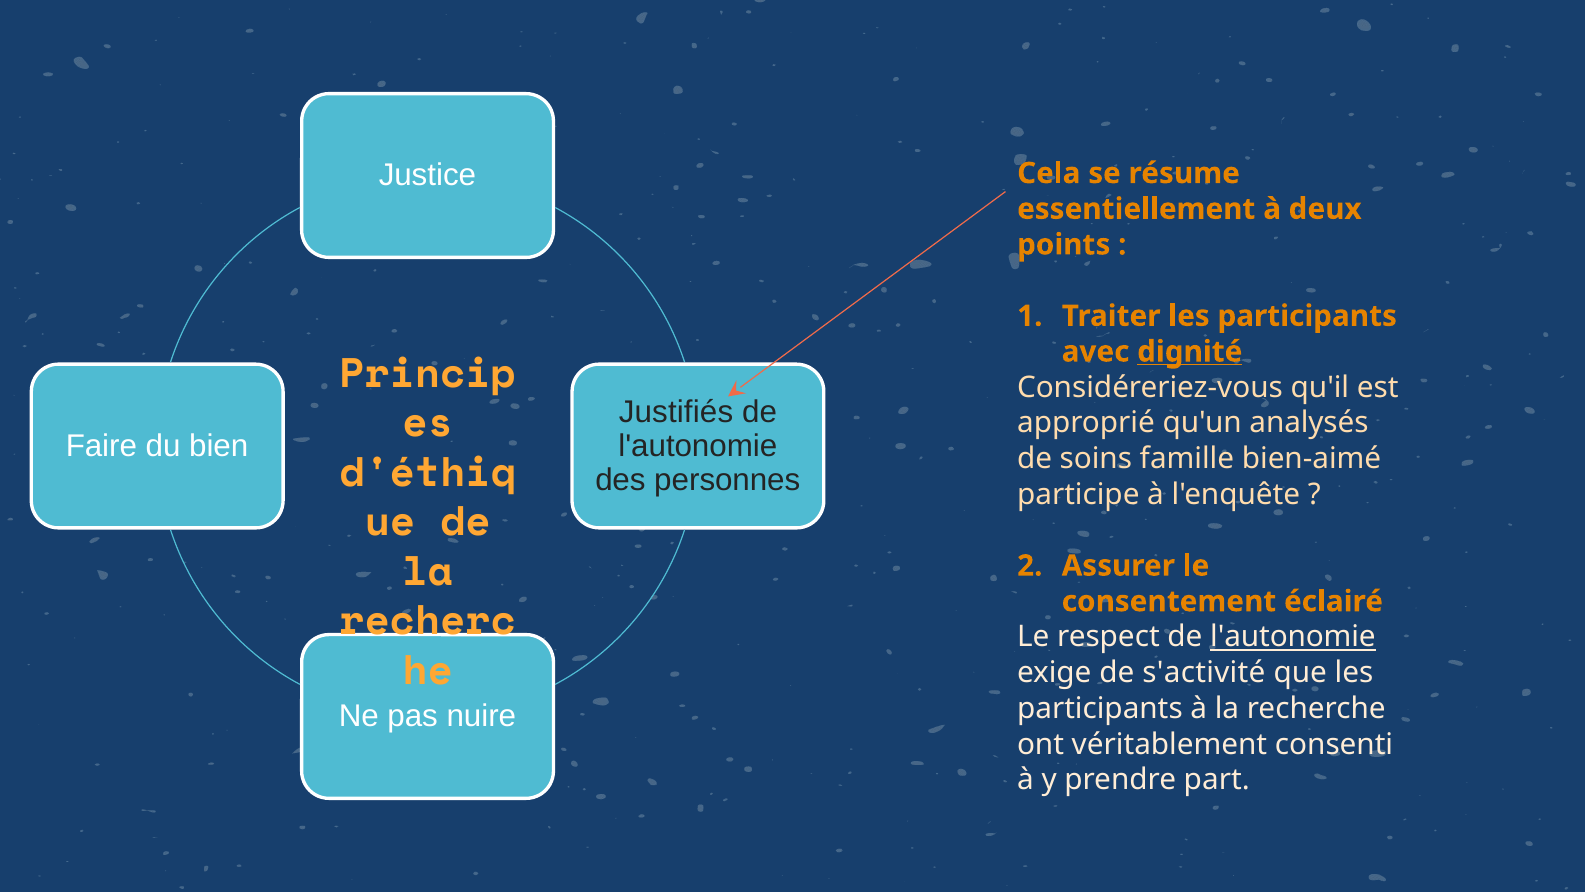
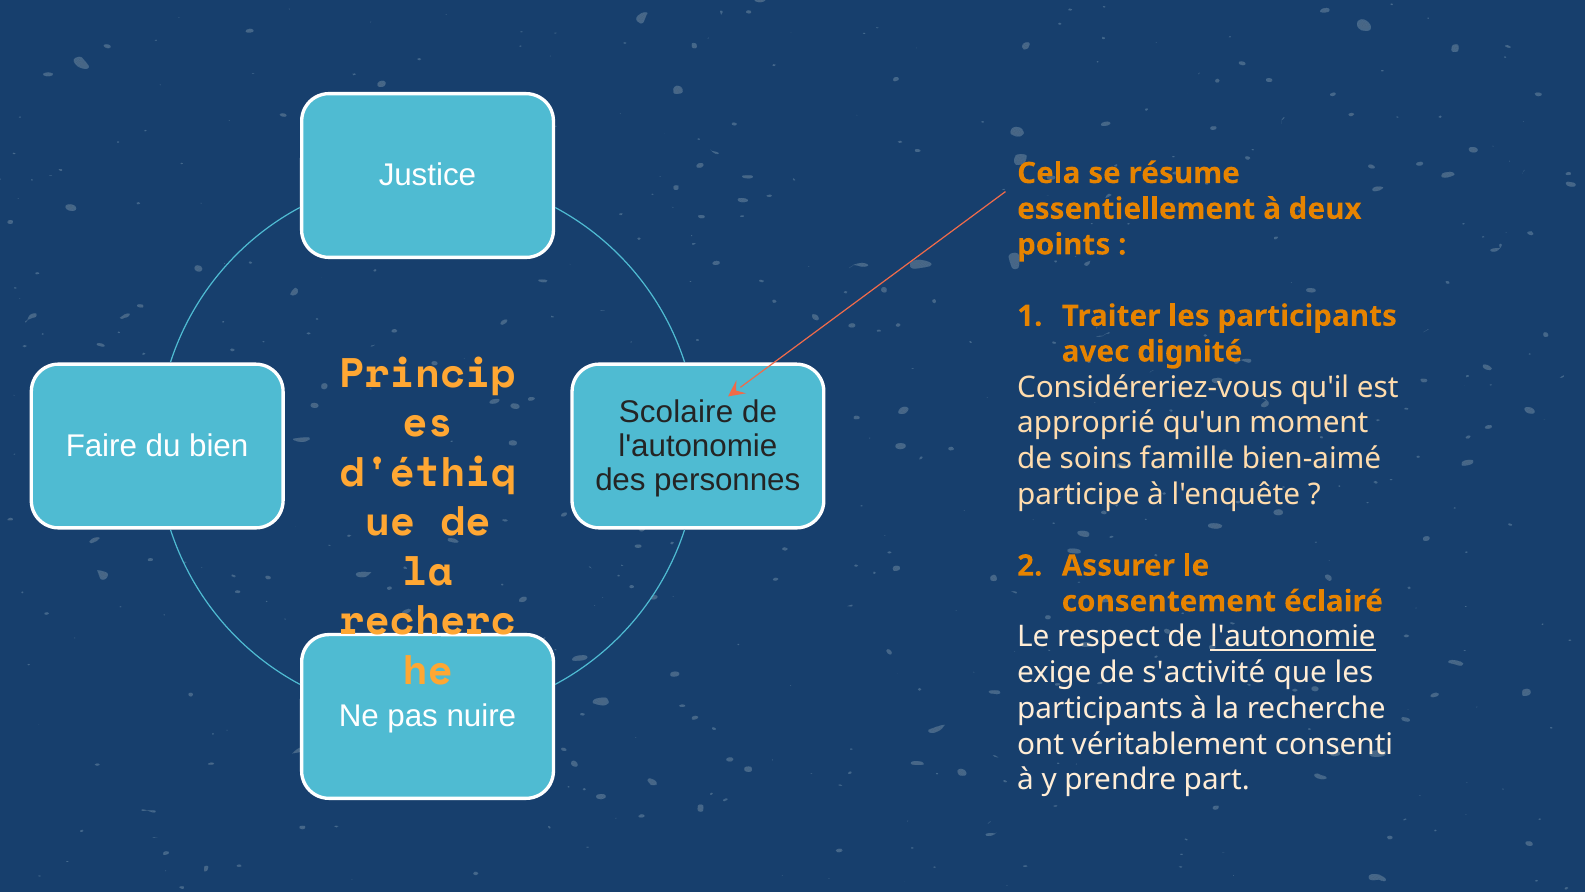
dignité underline: present -> none (1190, 352)
Justifiés: Justifiés -> Scolaire (676, 412)
analysés: analysés -> moment (1309, 423)
